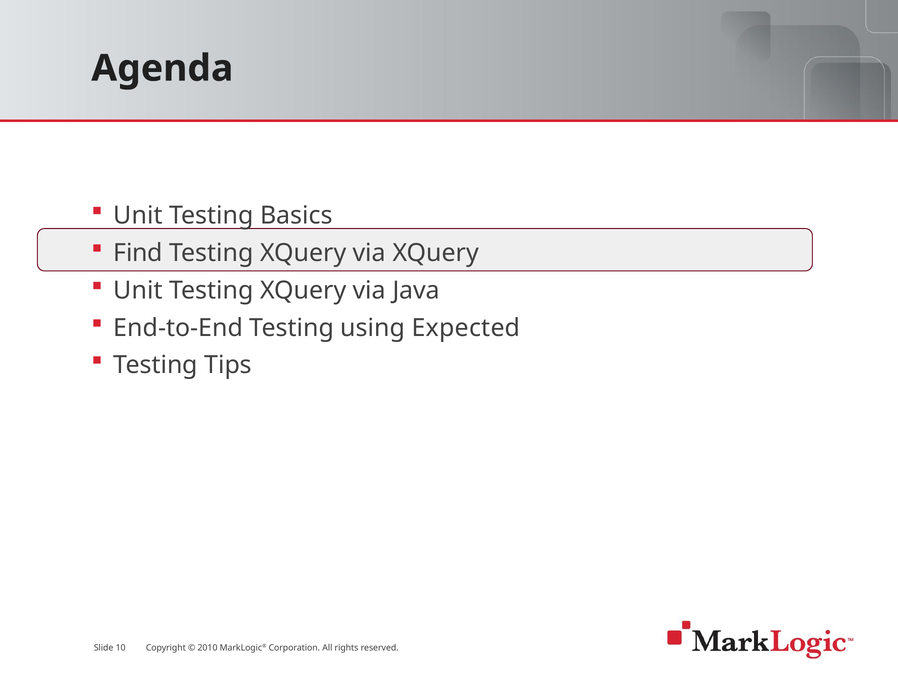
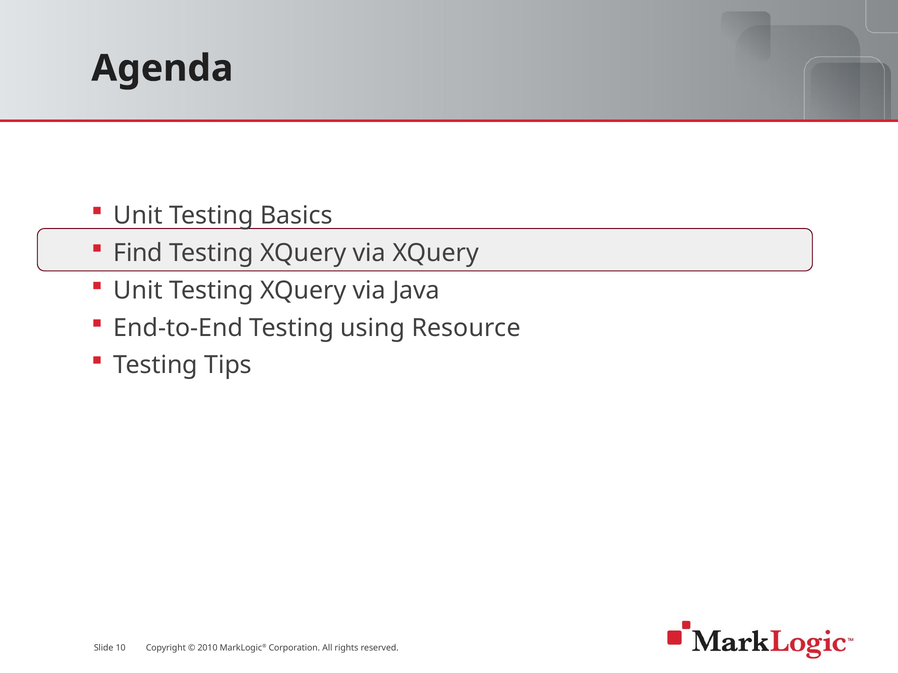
Expected: Expected -> Resource (466, 328)
